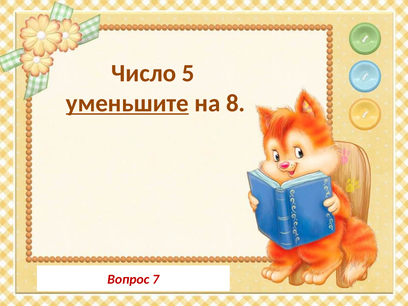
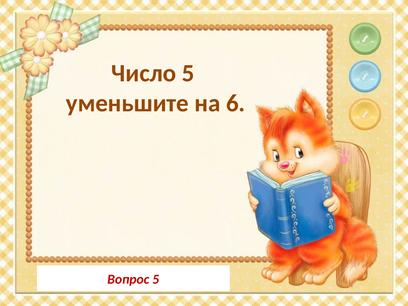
уменьшите underline: present -> none (127, 103)
8: 8 -> 6 (236, 103)
Вопрос 7: 7 -> 5 (156, 279)
